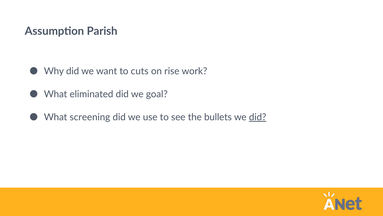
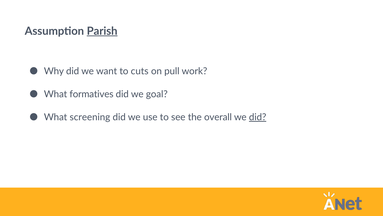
Parish underline: none -> present (102, 31)
rise: rise -> pull (172, 71)
eliminated: eliminated -> formatives (92, 94)
bullets: bullets -> overall (218, 117)
